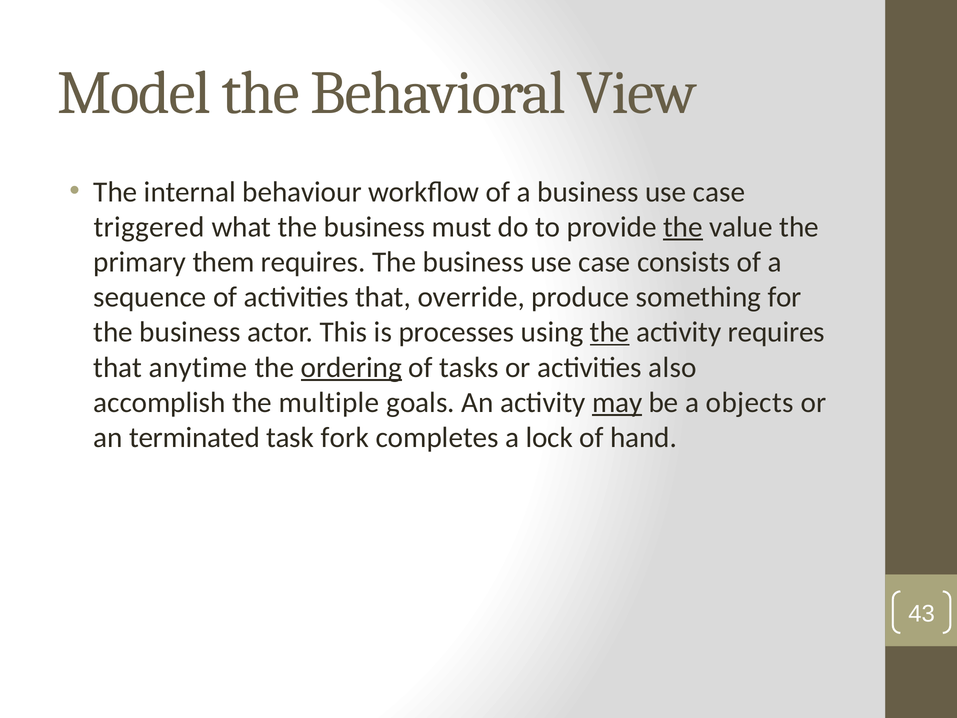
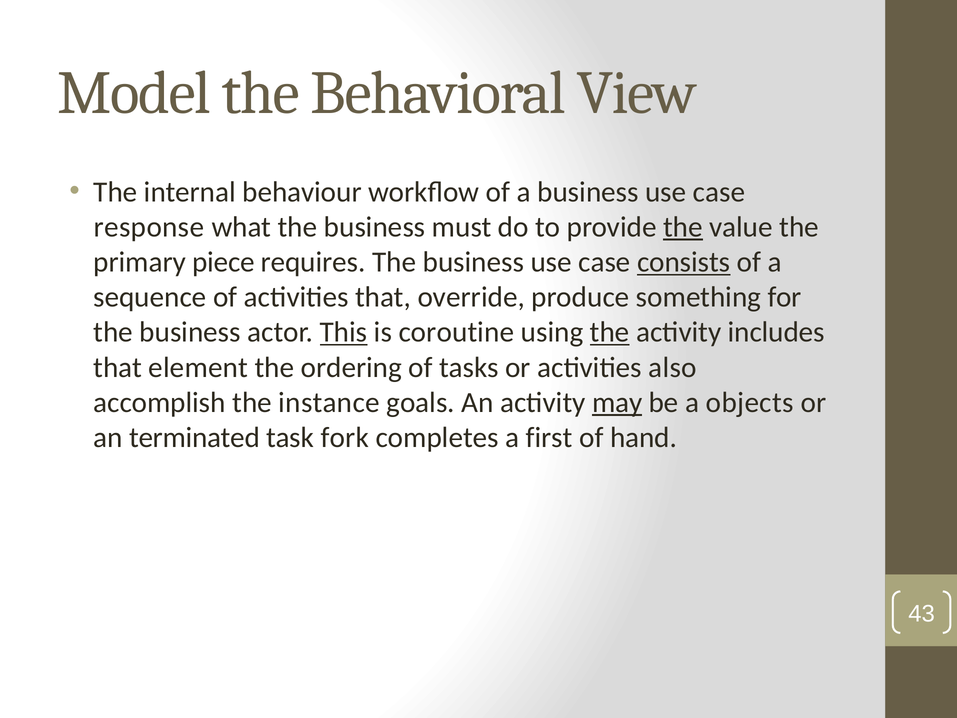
triggered: triggered -> response (149, 227)
them: them -> piece (224, 262)
consists underline: none -> present (684, 262)
This underline: none -> present (344, 332)
processes: processes -> coroutine (456, 332)
activity requires: requires -> includes (776, 332)
anytime: anytime -> element (198, 367)
ordering underline: present -> none (351, 367)
multiple: multiple -> instance (329, 402)
lock: lock -> first (549, 437)
